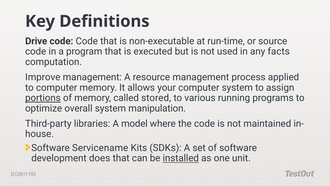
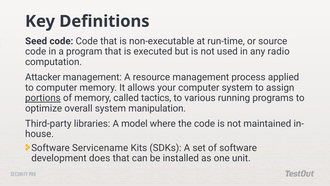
Drive: Drive -> Seed (36, 41)
facts: facts -> radio (279, 51)
Improve: Improve -> Attacker (43, 77)
stored: stored -> tactics (156, 98)
installed underline: present -> none (181, 158)
